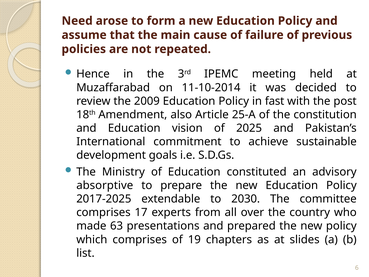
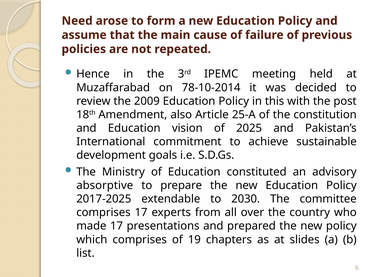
11-10-2014: 11-10-2014 -> 78-10-2014 (211, 87)
fast: fast -> this (275, 101)
made 63: 63 -> 17 (117, 226)
